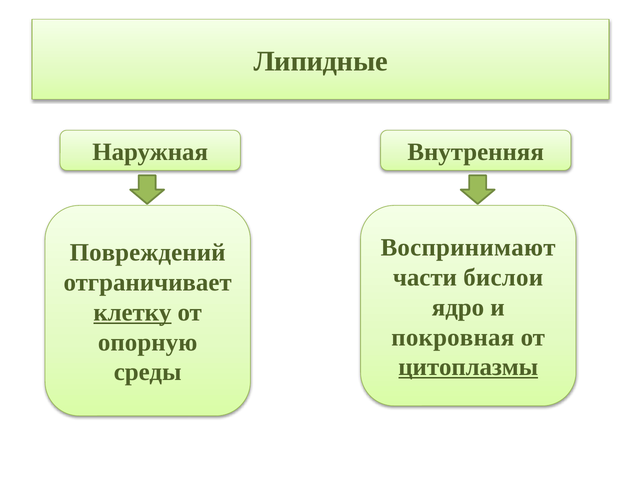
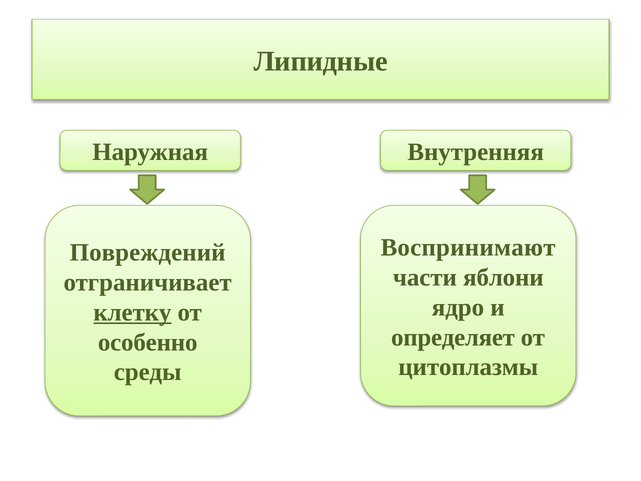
бислои: бислои -> яблони (503, 277)
покровная: покровная -> определяет (453, 337)
опорную: опорную -> особенно (148, 342)
цитоплазмы underline: present -> none (468, 367)
